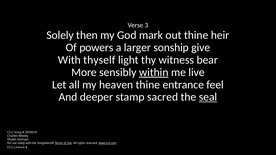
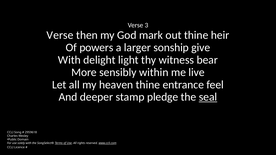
Solely: Solely -> Verse (60, 35)
thyself: thyself -> delight (99, 60)
within underline: present -> none (154, 72)
sacred: sacred -> pledge (163, 97)
